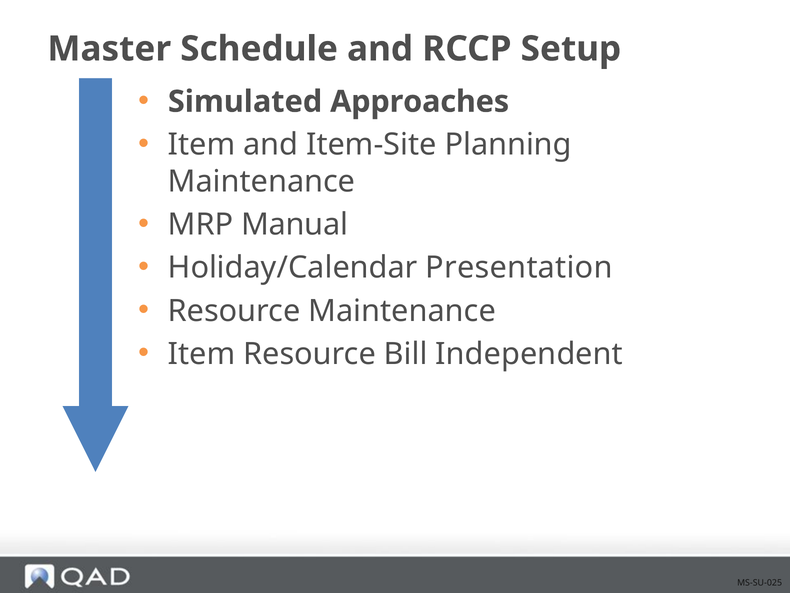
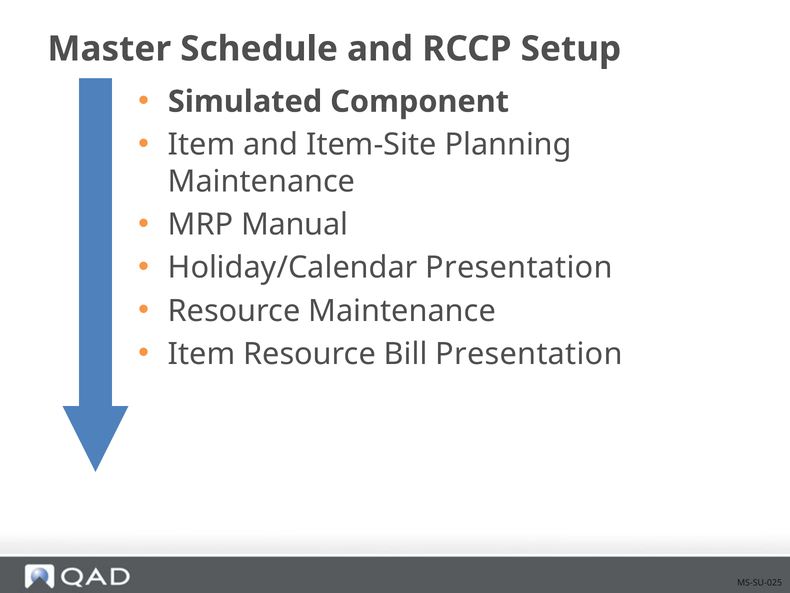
Approaches: Approaches -> Component (420, 102)
Bill Independent: Independent -> Presentation (529, 354)
